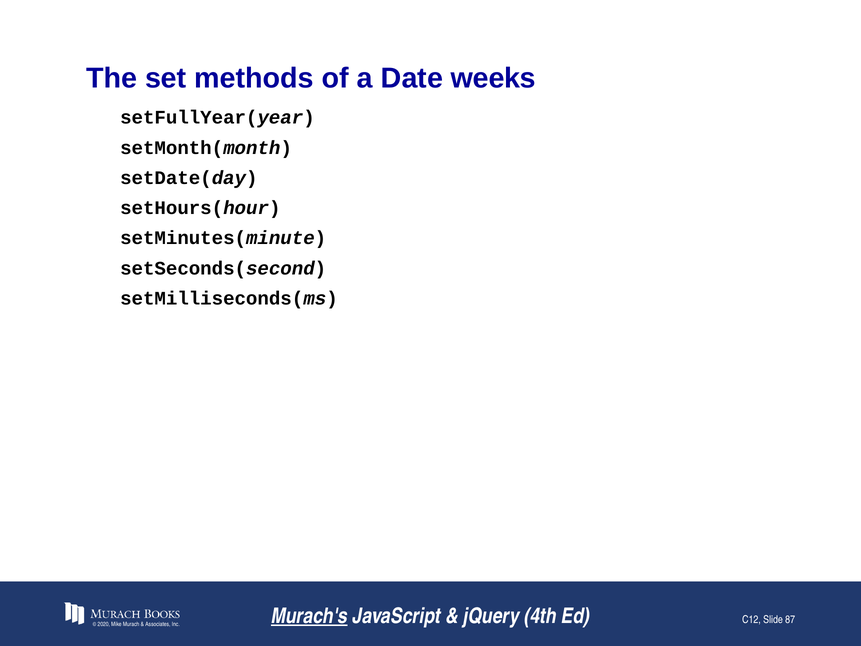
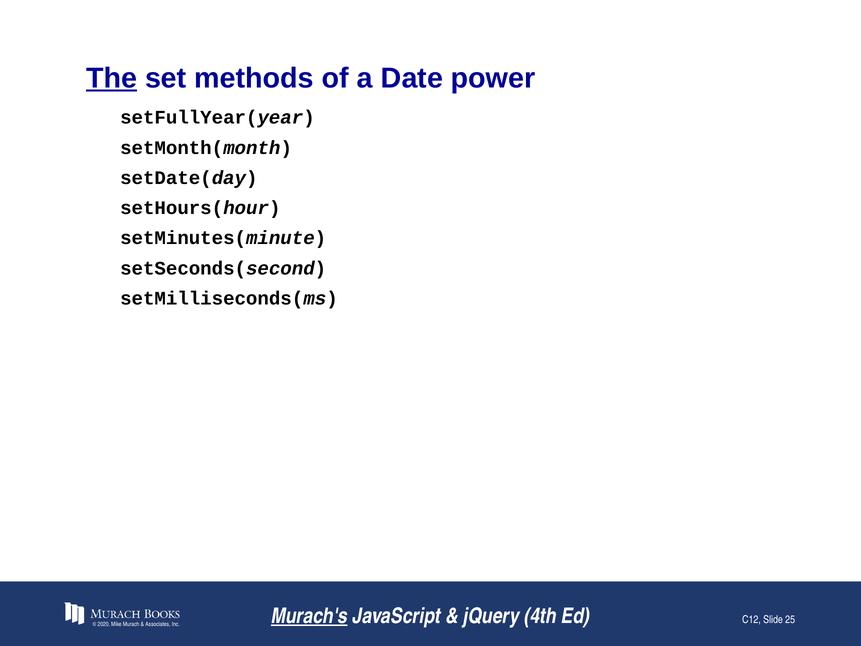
The underline: none -> present (112, 78)
weeks: weeks -> power (493, 78)
87: 87 -> 25 (790, 620)
